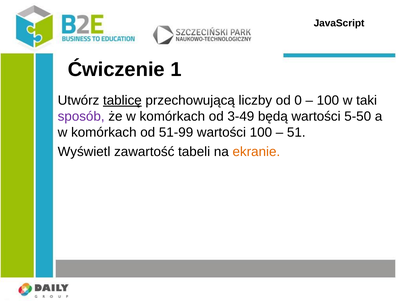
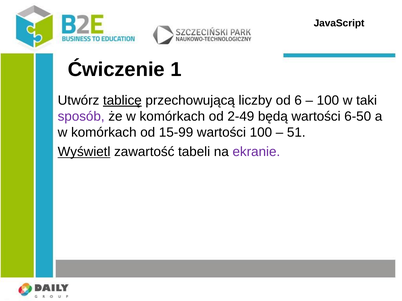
0: 0 -> 6 (298, 101)
3-49: 3-49 -> 2-49 (241, 117)
5-50: 5-50 -> 6-50 (358, 117)
51-99: 51-99 -> 15-99 (176, 133)
Wyświetl underline: none -> present (84, 152)
ekranie colour: orange -> purple (256, 152)
